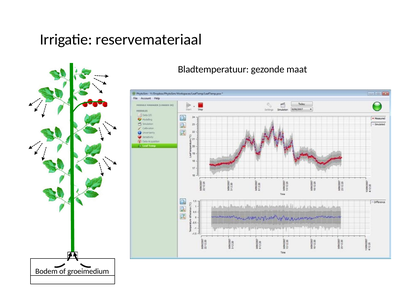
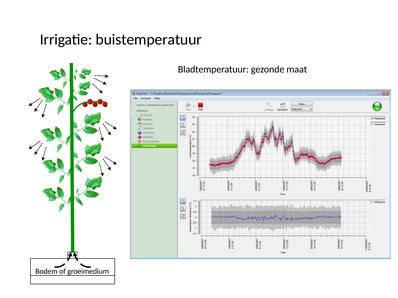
reservemateriaal: reservemateriaal -> buistemperatuur (149, 39)
